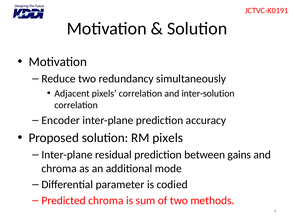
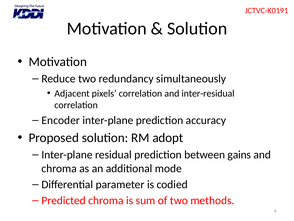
inter-solution: inter-solution -> inter-residual (208, 93)
RM pixels: pixels -> adopt (168, 137)
